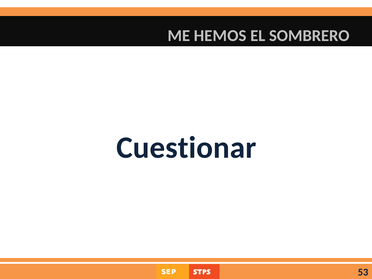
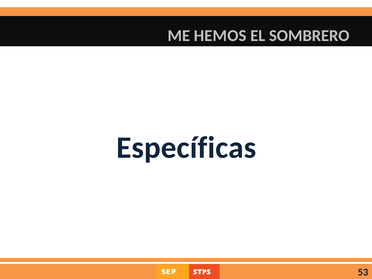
Cuestionar: Cuestionar -> Específicas (186, 148)
